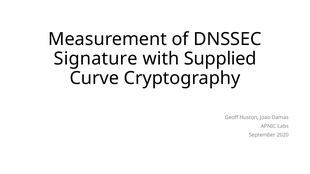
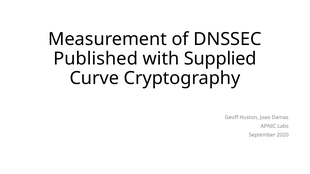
Signature: Signature -> Published (96, 59)
